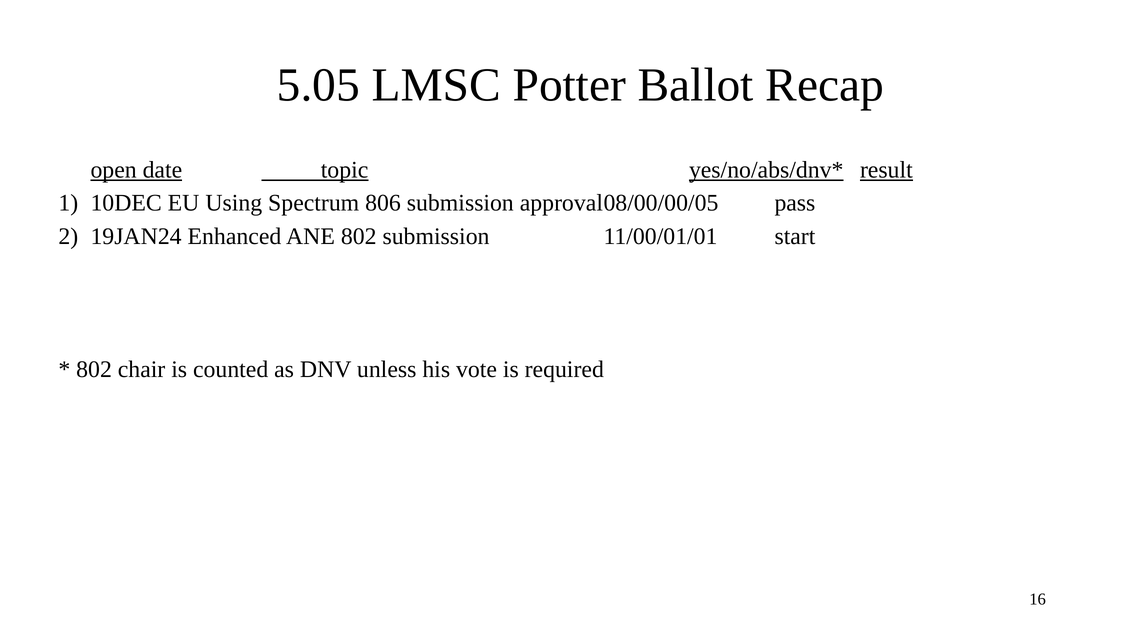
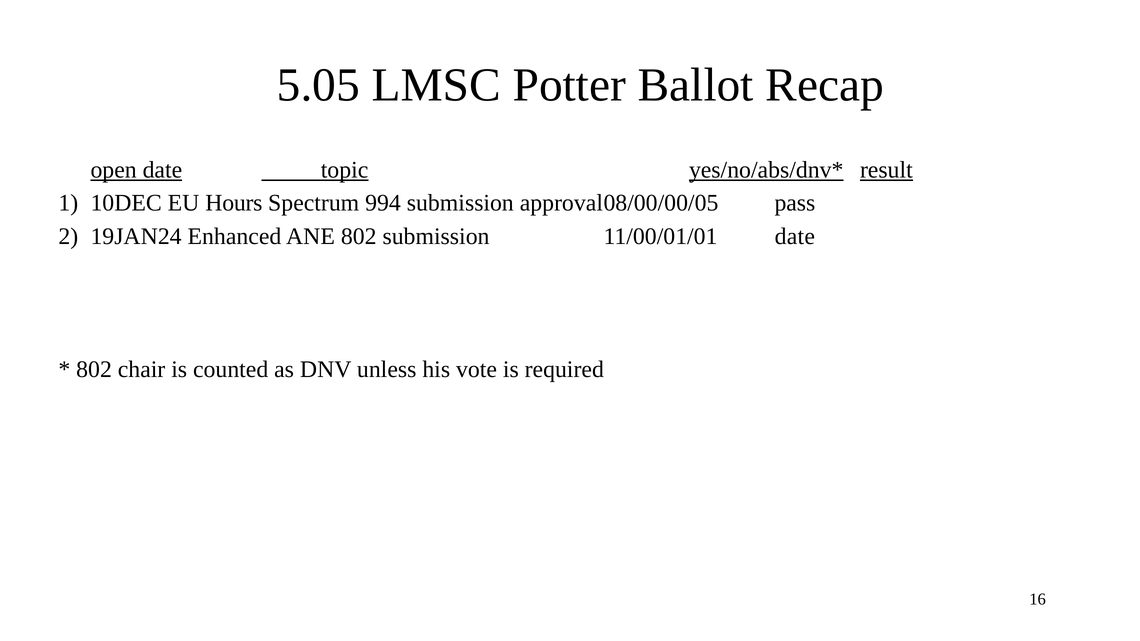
Using: Using -> Hours (234, 203)
806: 806 -> 994 (383, 203)
11/00/01/01 start: start -> date (795, 236)
